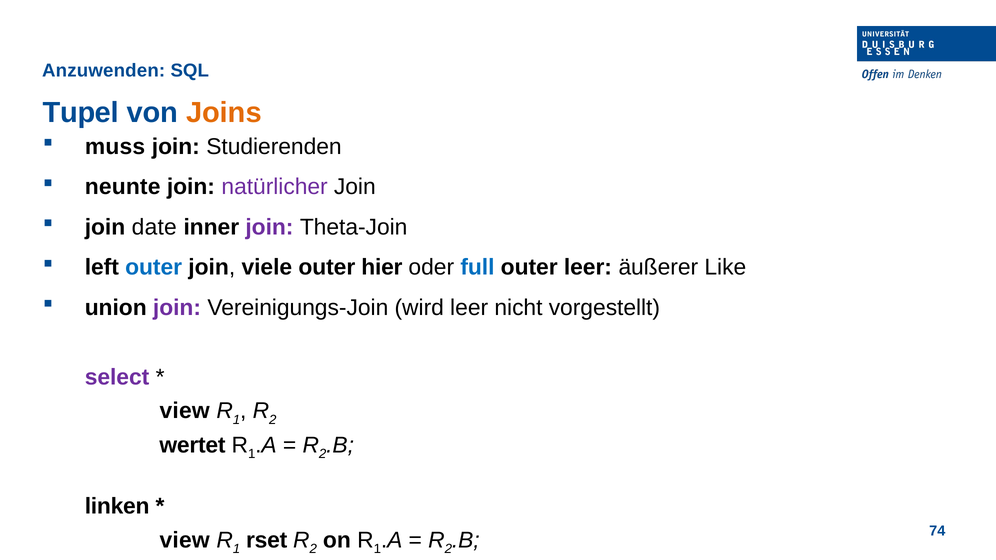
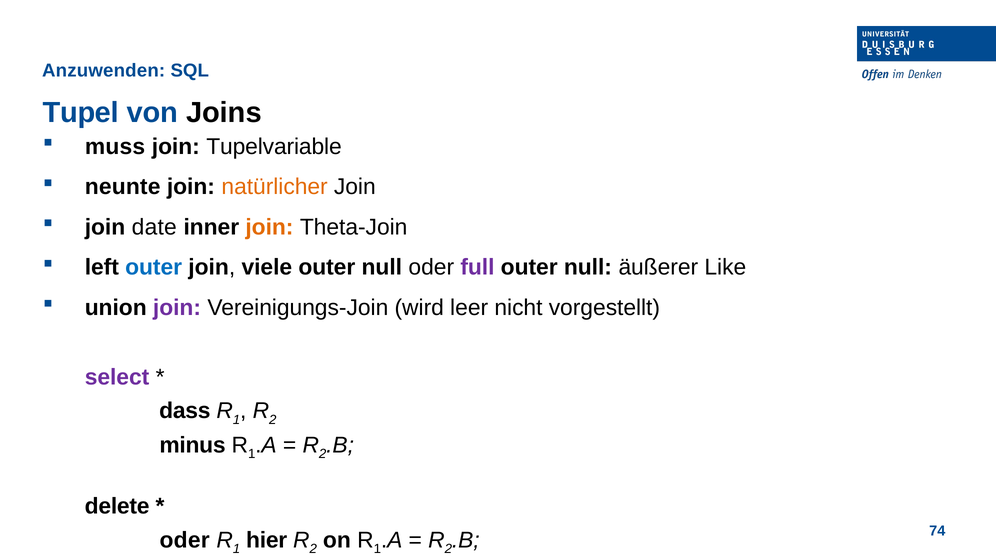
Joins colour: orange -> black (224, 113)
Studierenden: Studierenden -> Tupelvariable (274, 147)
natürlicher colour: purple -> orange (275, 187)
join colour: purple -> orange (269, 227)
hier: hier -> null (382, 267)
full colour: blue -> purple (477, 267)
leer: leer -> null (588, 267)
view: view -> dass (185, 411)
wertet: wertet -> minus (192, 445)
linken: linken -> delete (117, 507)
view: view -> oder (185, 540)
rset: rset -> hier (267, 540)
